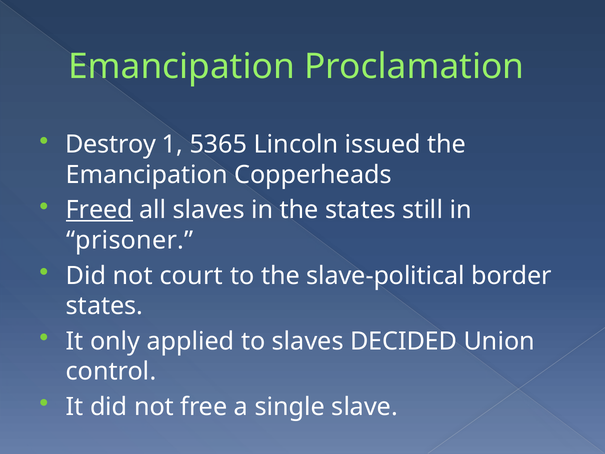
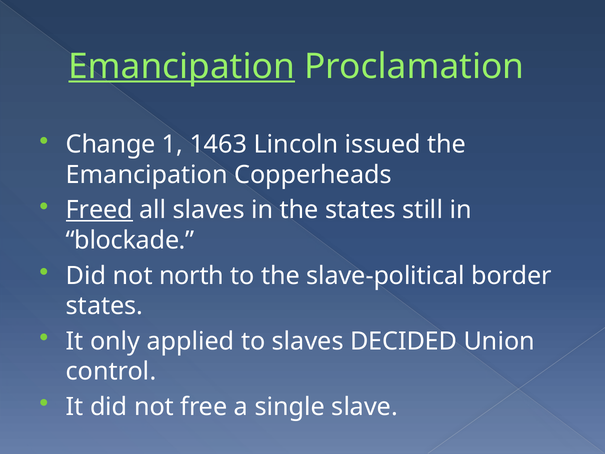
Emancipation underline: none -> present (182, 66)
Destroy: Destroy -> Change (111, 144)
5365: 5365 -> 1463 (218, 144)
prisoner: prisoner -> blockade (130, 240)
court: court -> north (192, 276)
